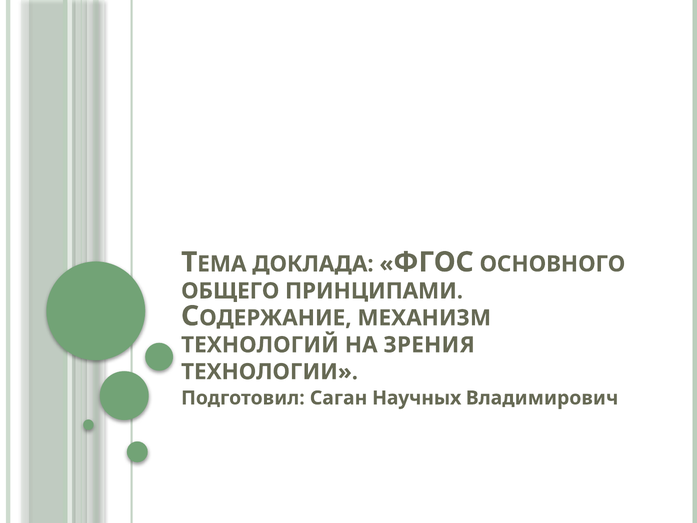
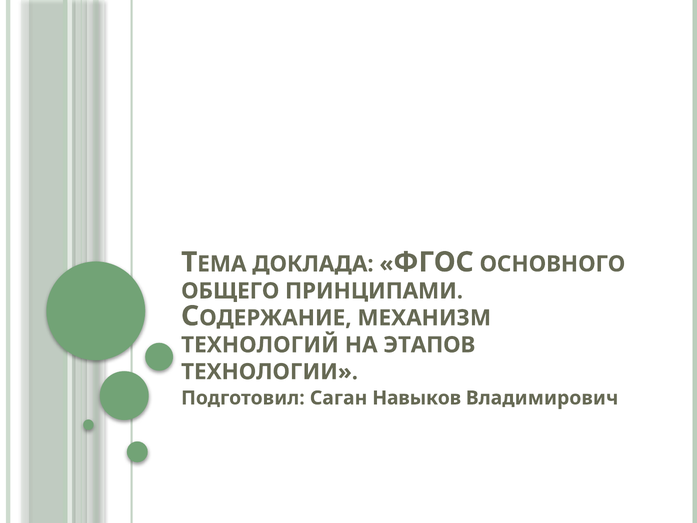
ЗРЕНИЯ: ЗРЕНИЯ -> ЭТАПОВ (429, 345)
Научных: Научных -> Навыков (417, 398)
